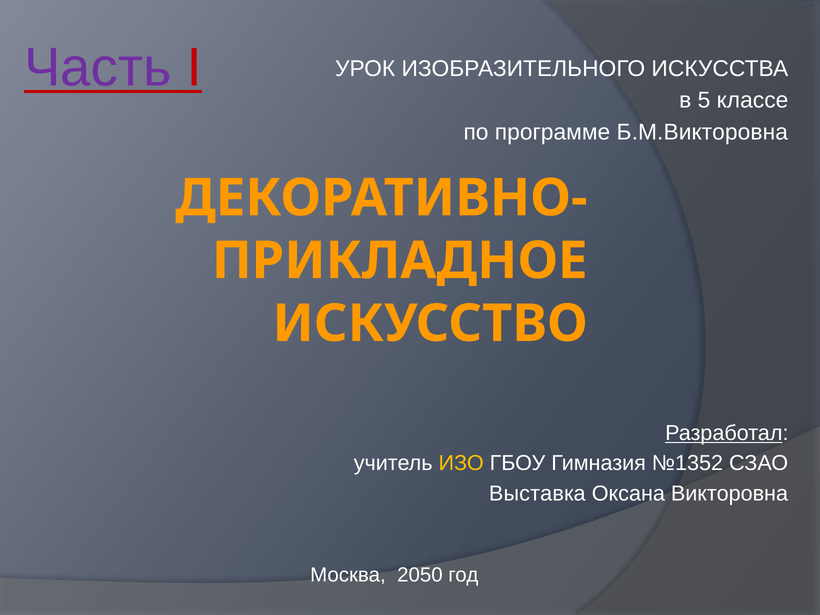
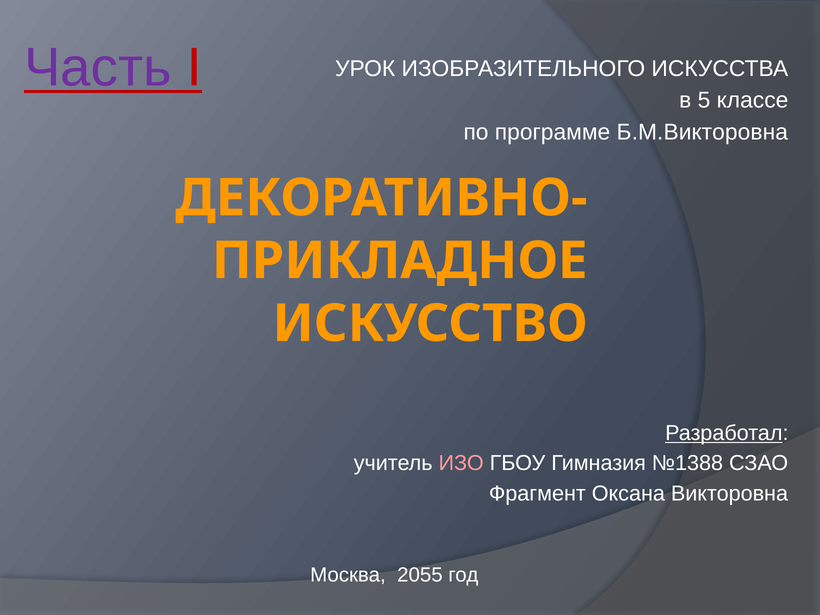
ИЗО colour: yellow -> pink (461, 463)
№1352: №1352 -> №1388 (687, 463)
Выставка: Выставка -> Фрагмент (537, 493)
2050: 2050 -> 2055 (420, 575)
